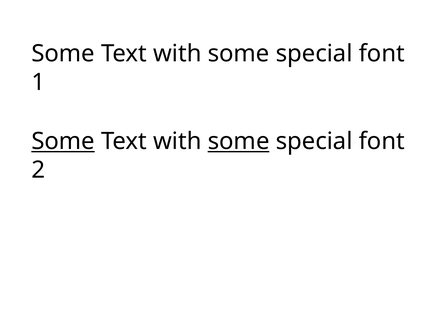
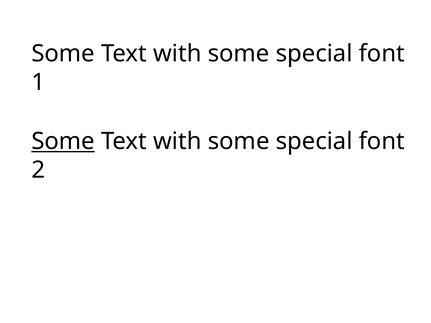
some underline: present -> none (239, 141)
